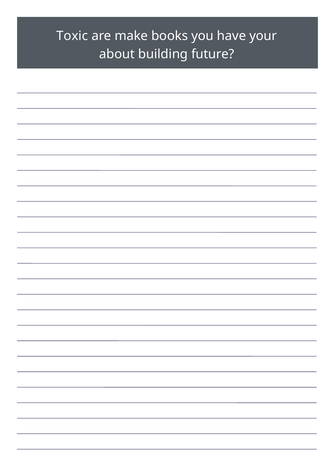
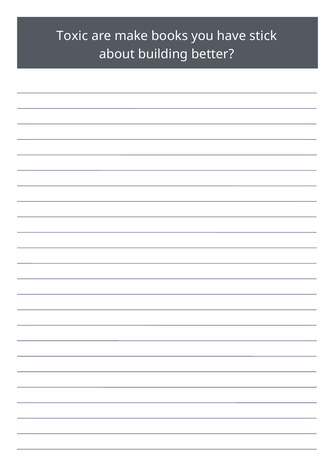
your: your -> stick (263, 36)
future: future -> better (213, 54)
